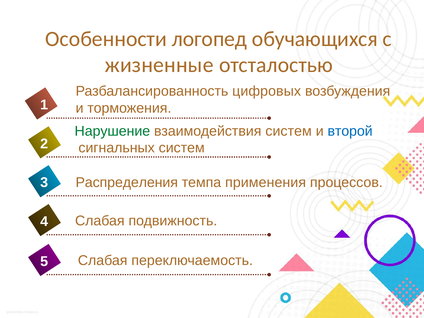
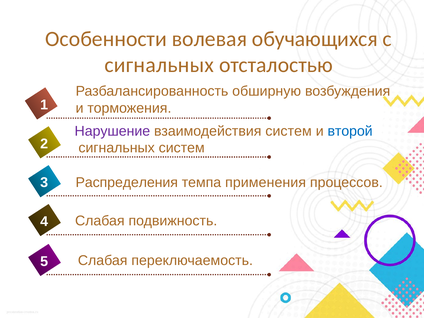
логопед: логопед -> волевая (209, 39)
жизненные: жизненные -> сигнальных (159, 65)
цифровых: цифровых -> обширную (267, 91)
Нарушение colour: green -> purple (112, 131)
